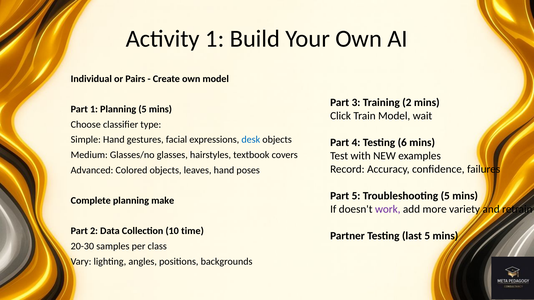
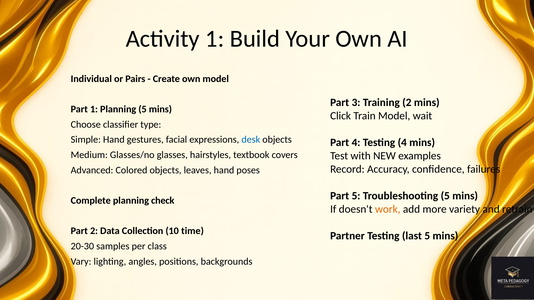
Testing 6: 6 -> 4 (402, 143)
make: make -> check (163, 201)
work colour: purple -> orange (388, 209)
